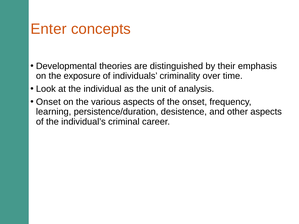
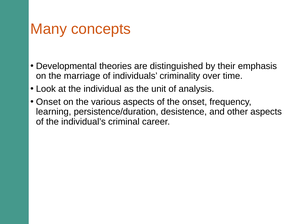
Enter: Enter -> Many (49, 29)
exposure: exposure -> marriage (82, 76)
